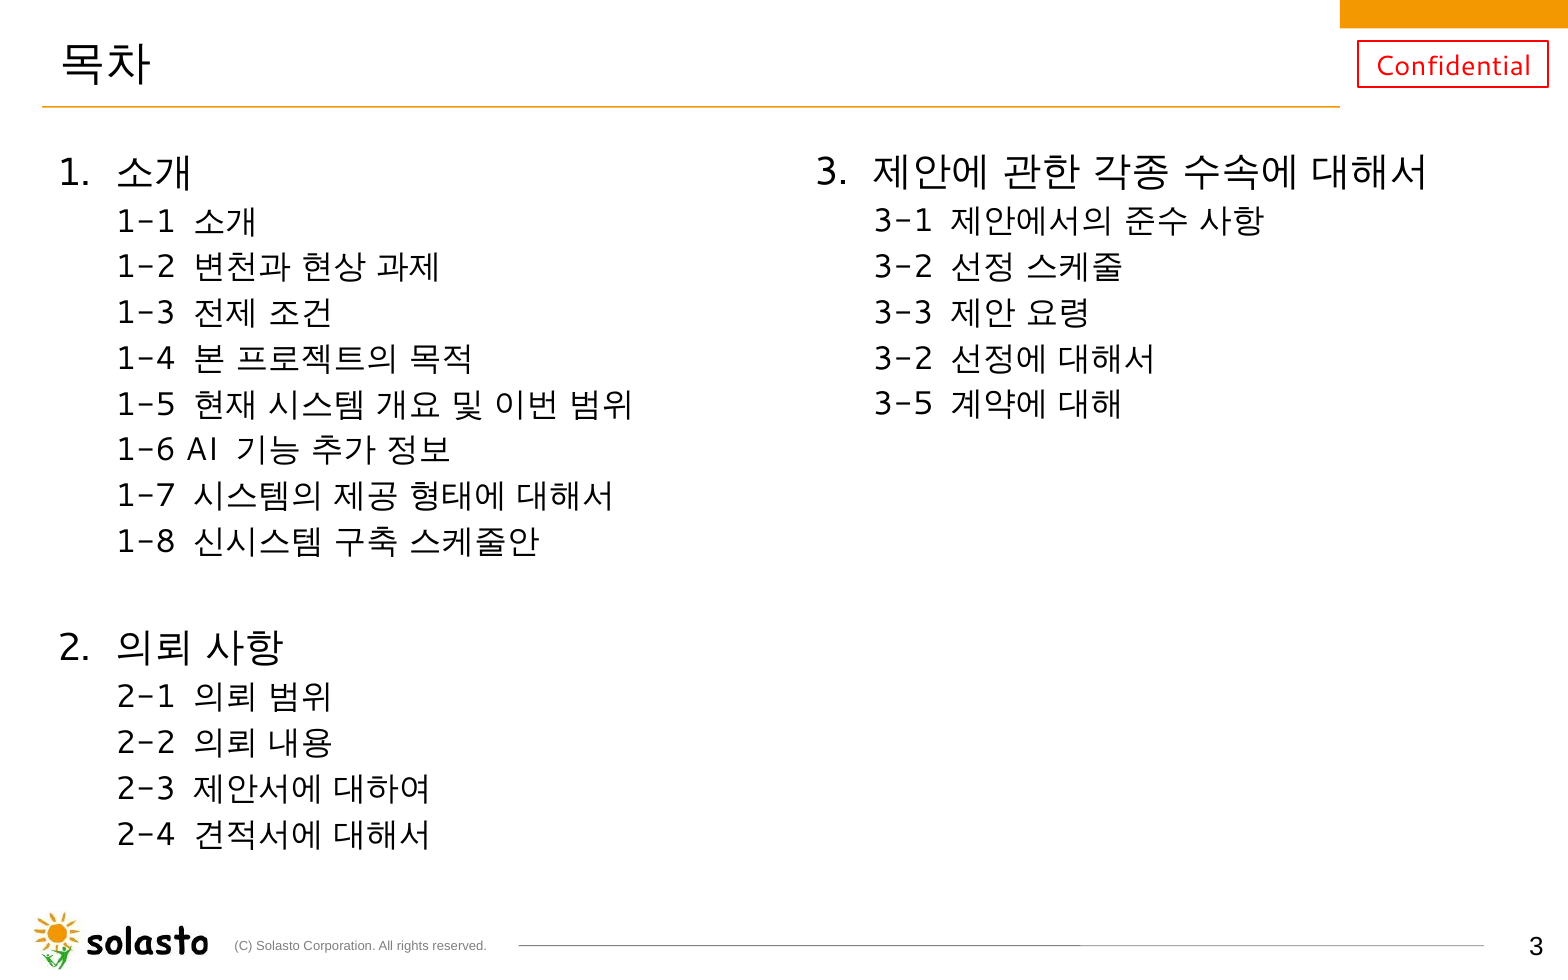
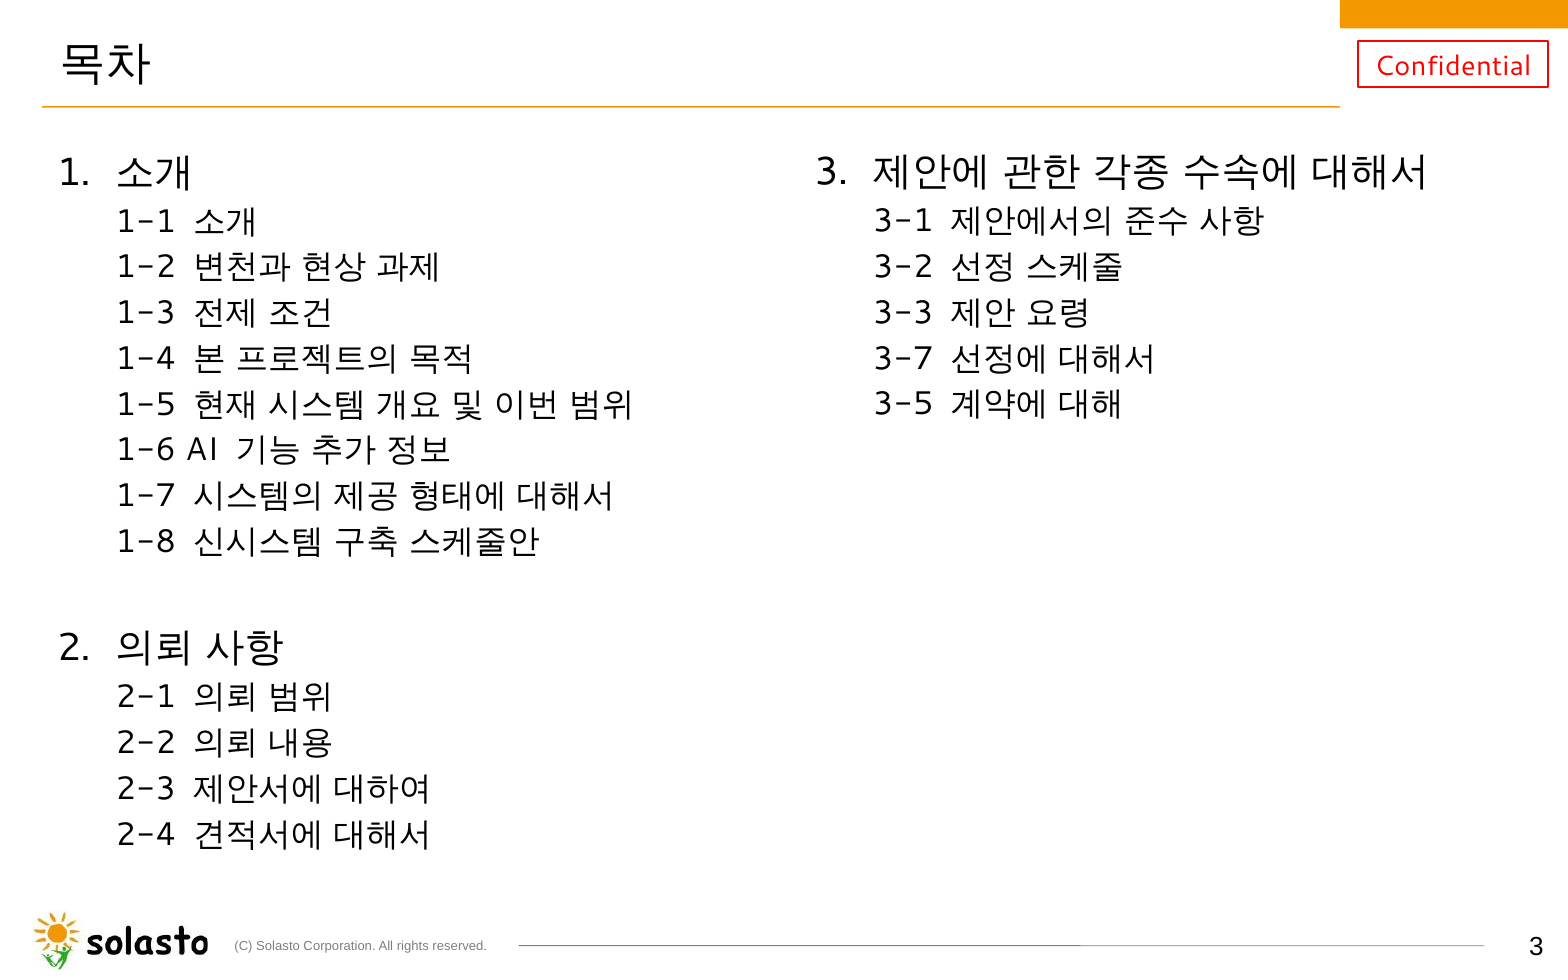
3-2: 3-2 -> 3-7 (903, 358)
